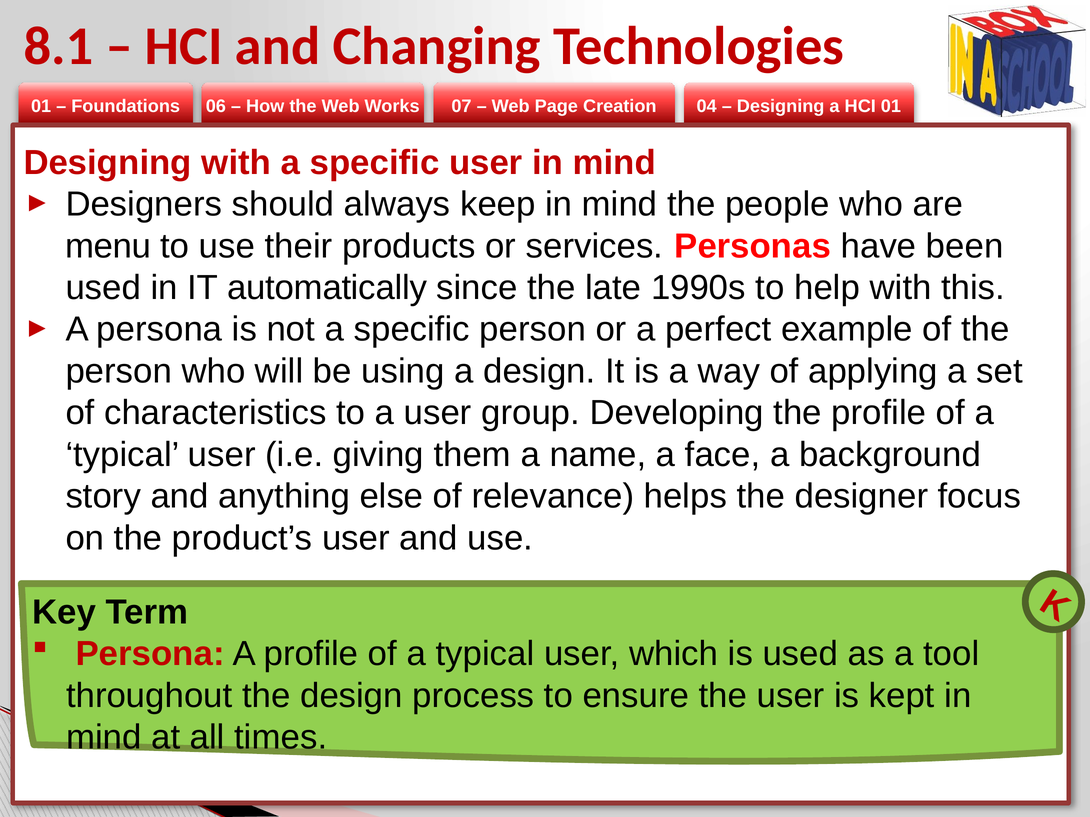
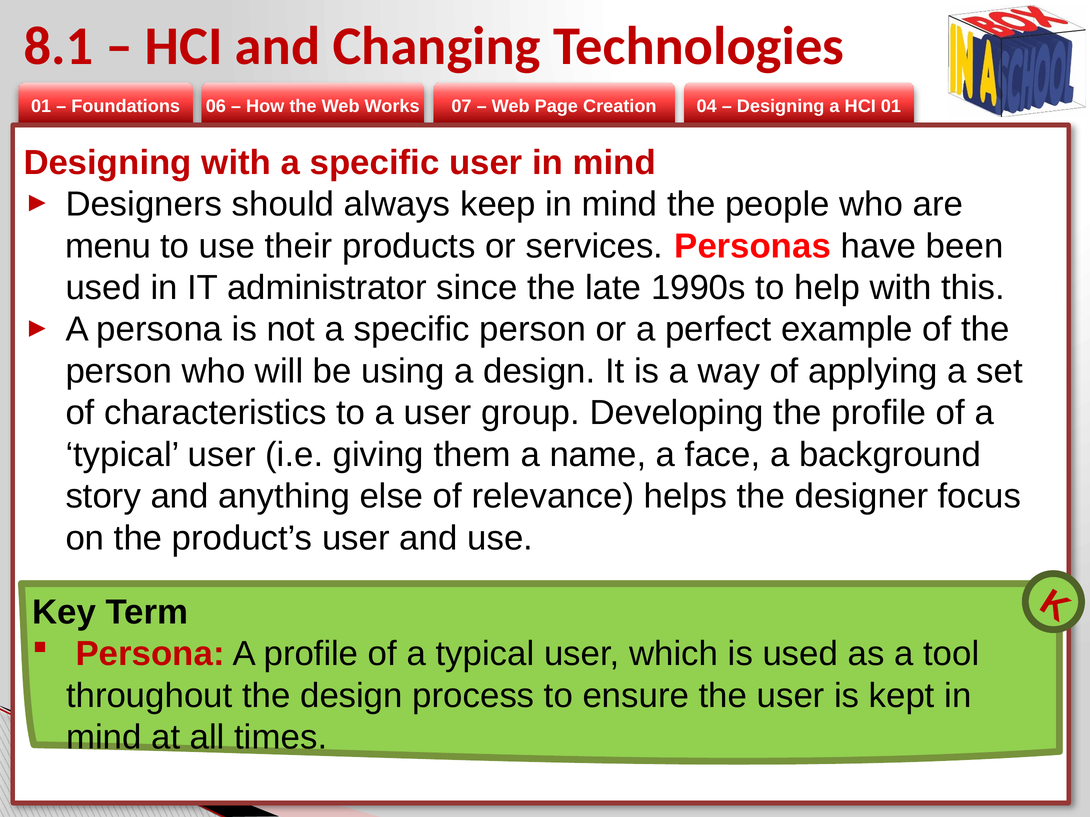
automatically: automatically -> administrator (327, 288)
